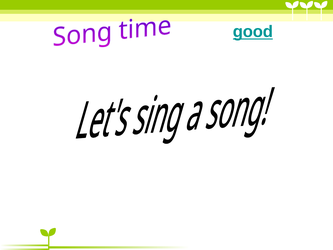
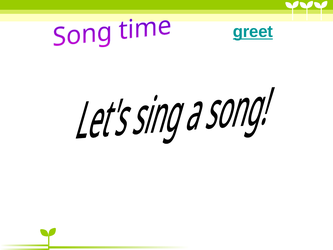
good: good -> greet (253, 32)
